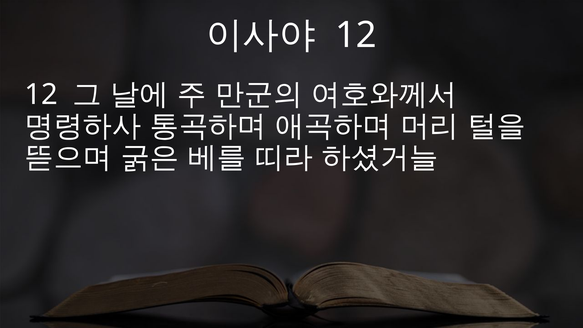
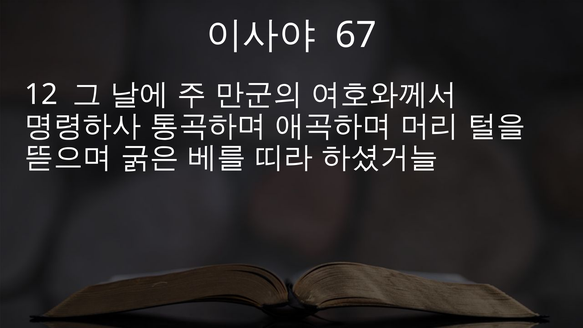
12: 12 -> 67 (356, 35)
